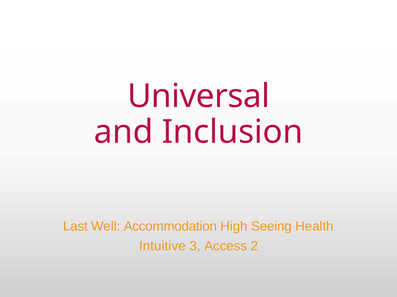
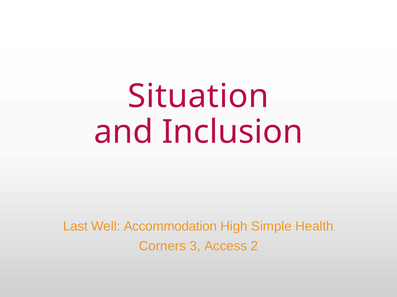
Universal: Universal -> Situation (198, 97)
Seeing: Seeing -> Simple (271, 227)
Intuitive: Intuitive -> Corners (162, 247)
